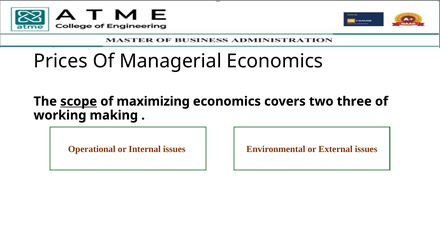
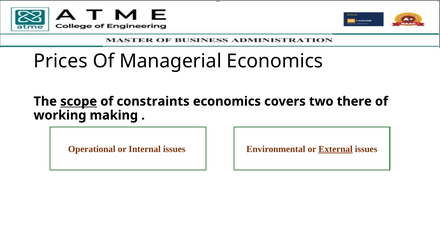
maximizing: maximizing -> constraints (153, 101)
three: three -> there (354, 101)
External underline: none -> present (336, 149)
